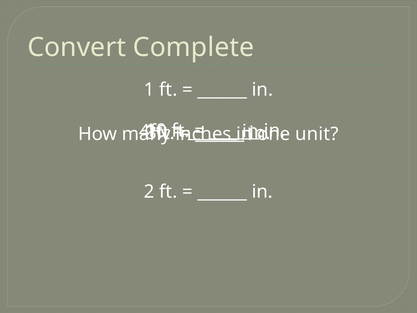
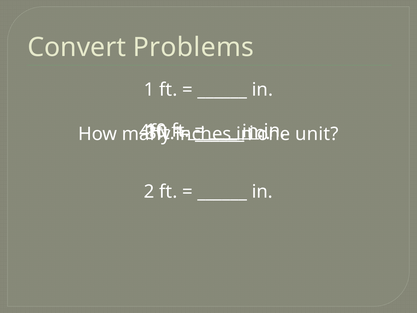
Complete: Complete -> Problems (193, 47)
